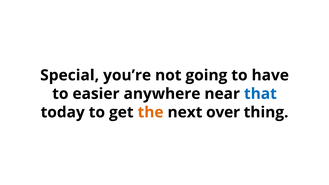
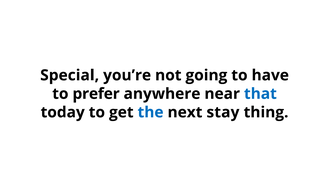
easier: easier -> prefer (96, 94)
the colour: orange -> blue (151, 112)
over: over -> stay (223, 112)
